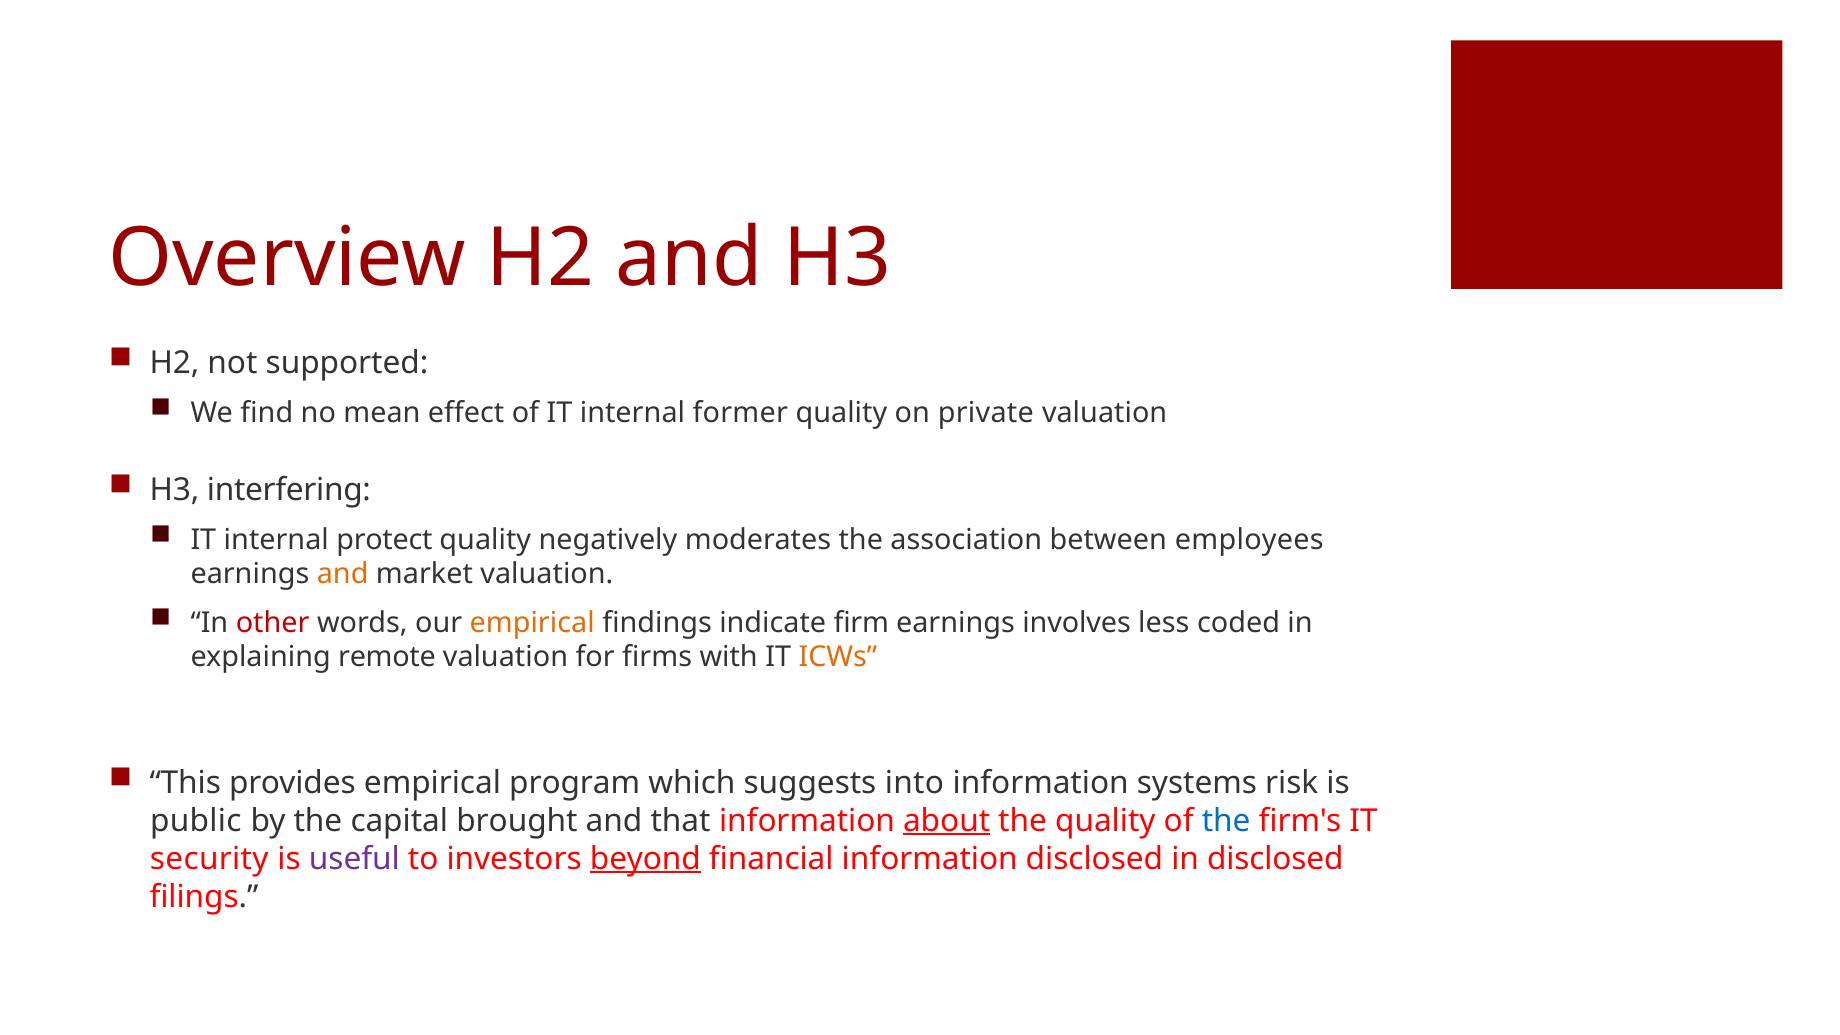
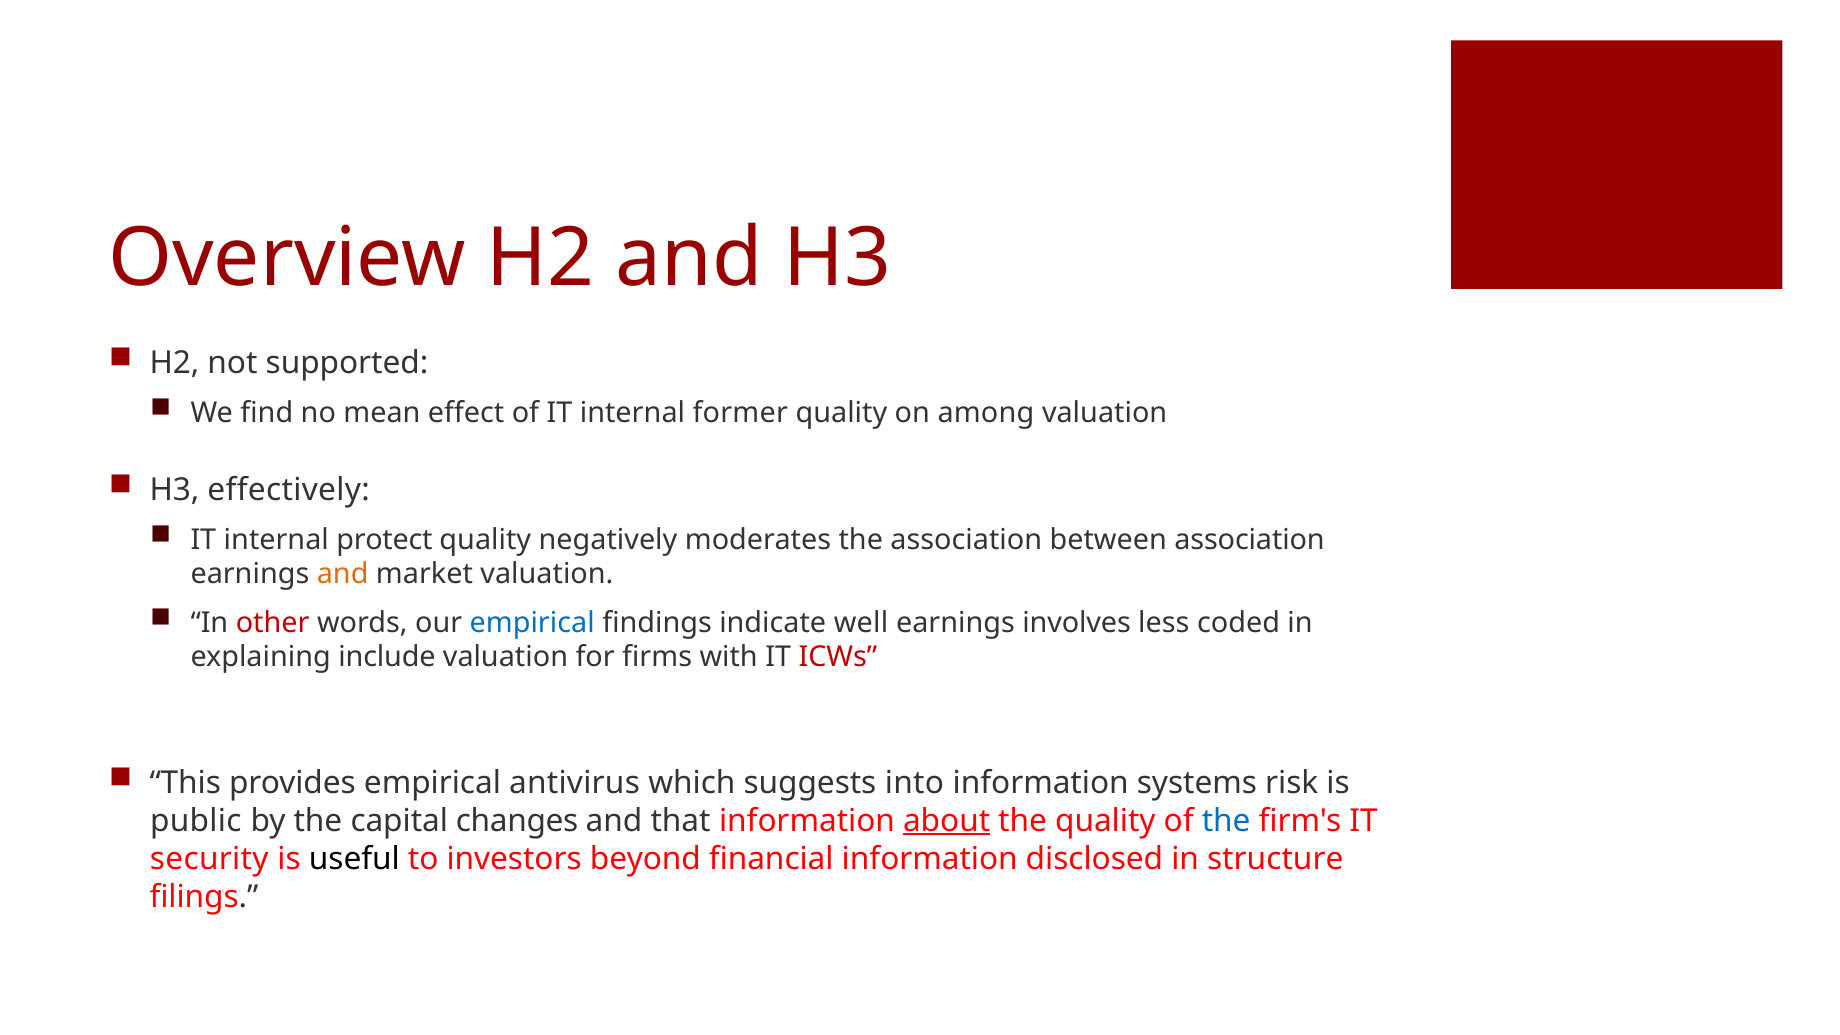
private: private -> among (986, 413)
interfering: interfering -> effectively (289, 490)
between employees: employees -> association (1250, 540)
empirical colour: orange -> blue (532, 623)
firm: firm -> well (861, 623)
remote: remote -> include (387, 657)
ICWs colour: orange -> red (838, 657)
program: program -> antivirus (575, 783)
brought: brought -> changes (517, 821)
useful colour: purple -> black (354, 859)
beyond underline: present -> none (645, 859)
in disclosed: disclosed -> structure (1275, 859)
